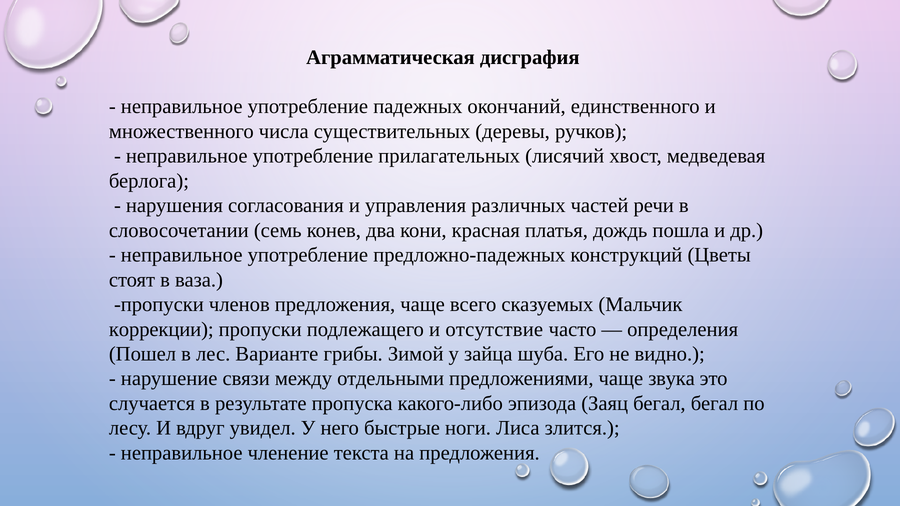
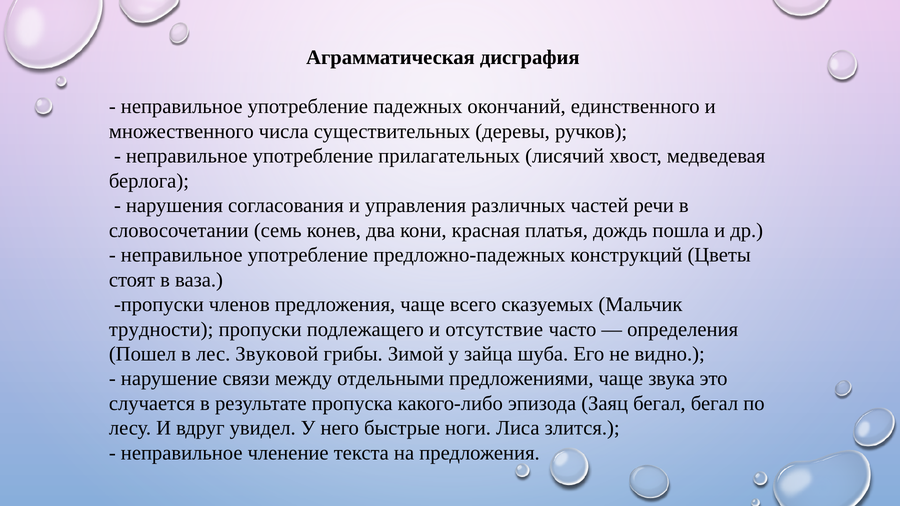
коррекции: коррекции -> трудности (161, 329)
Варианте: Варианте -> Звуковой (277, 354)
